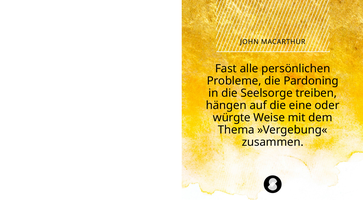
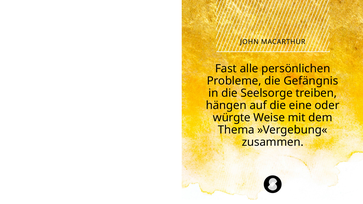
Pardoning: Pardoning -> Gefängnis (311, 81)
